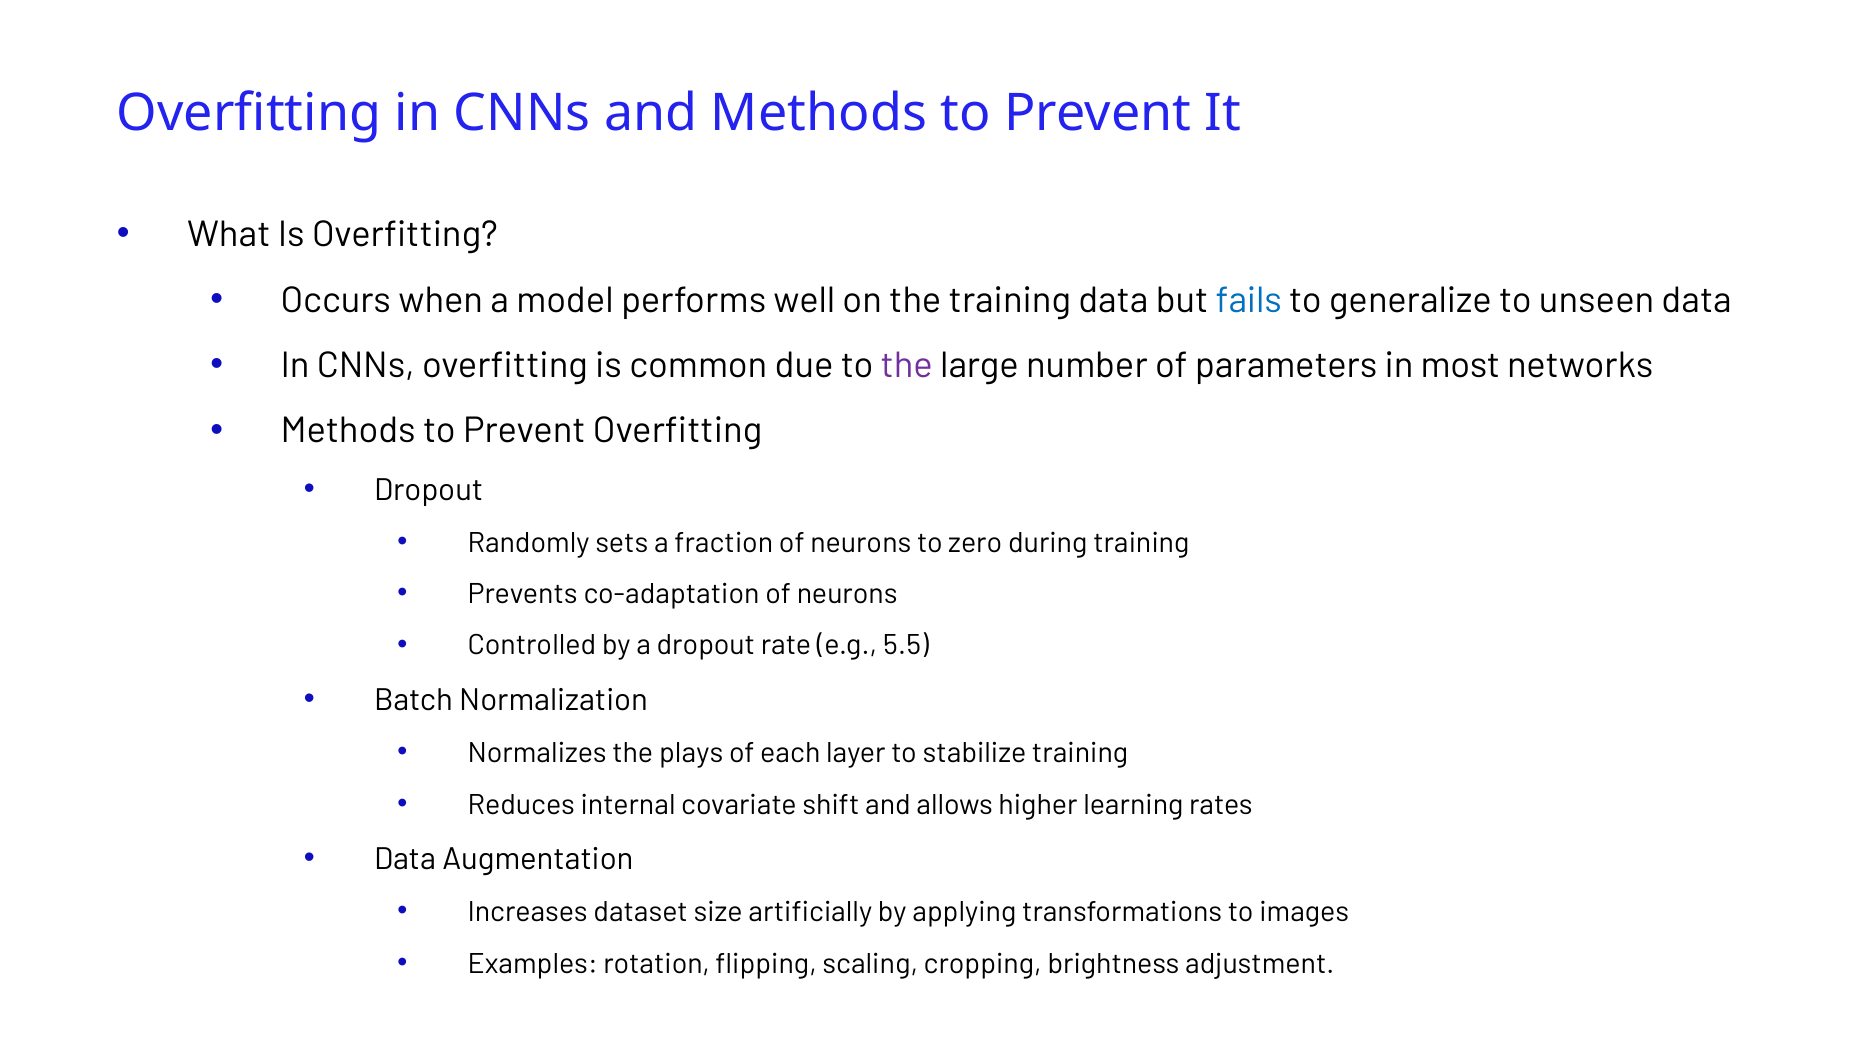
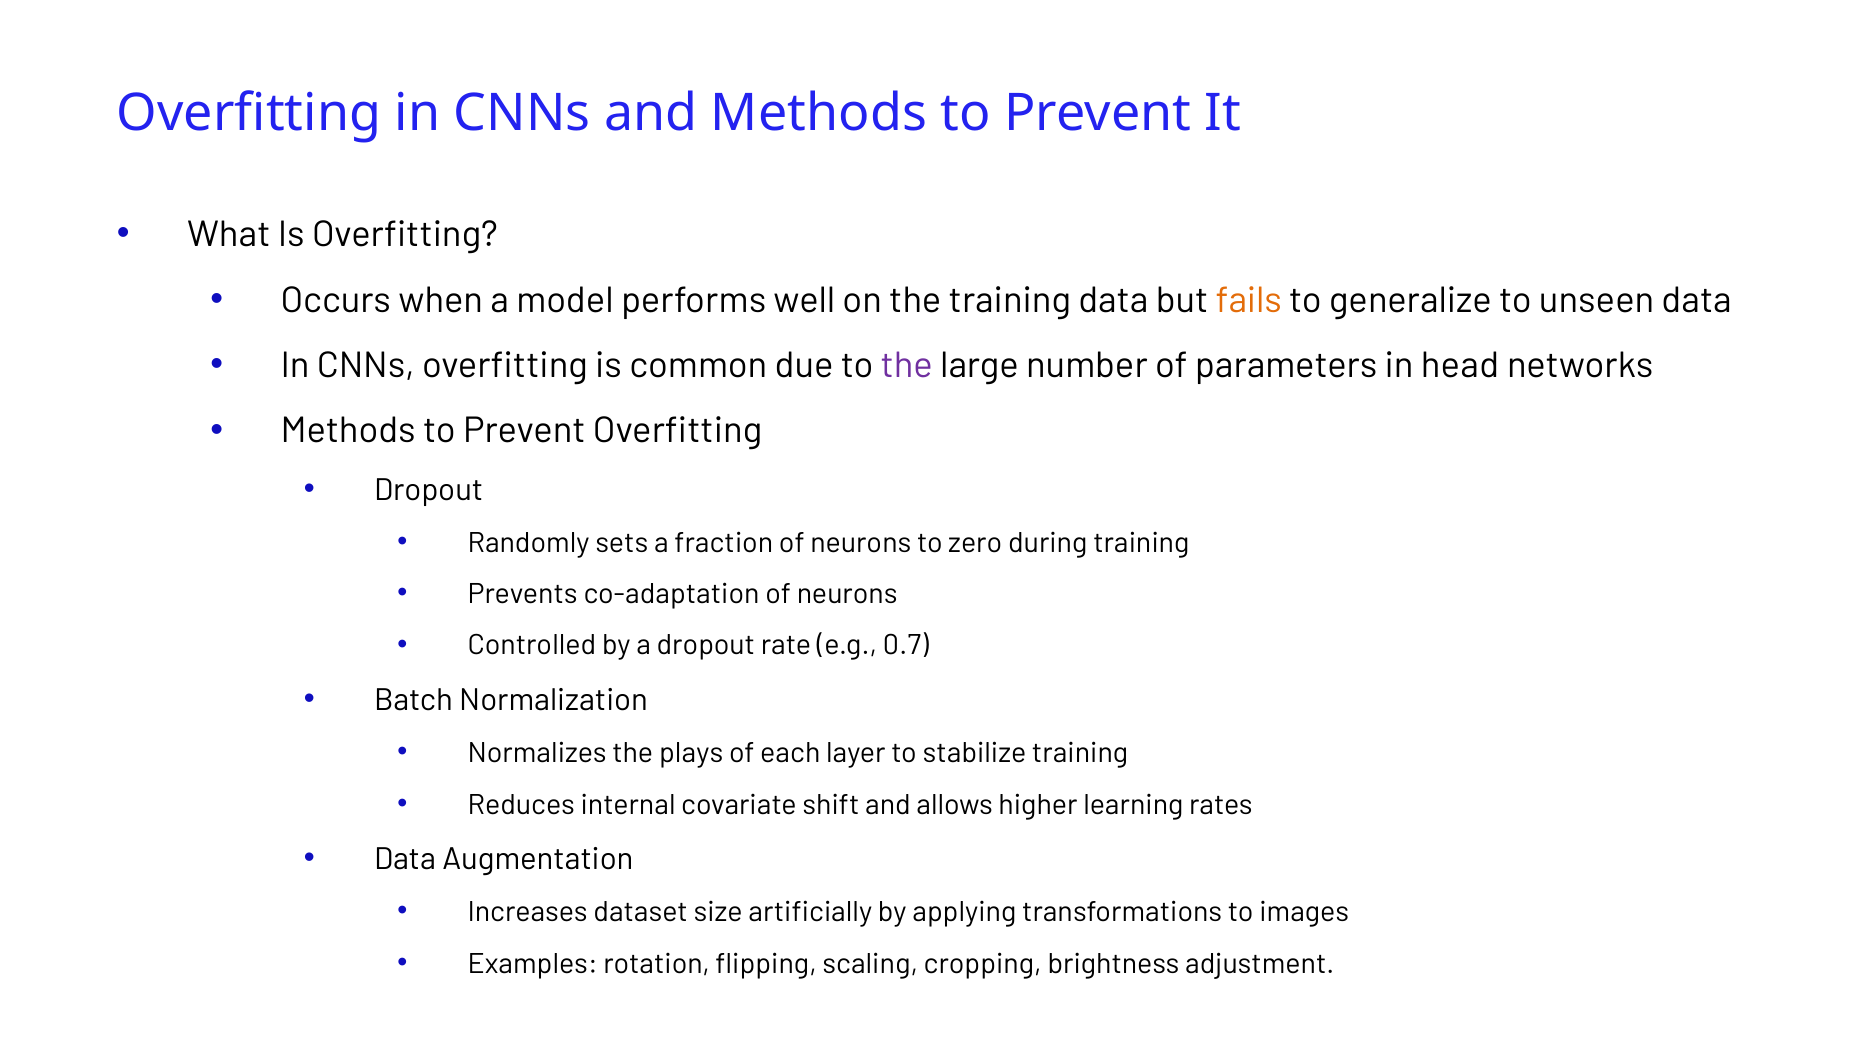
fails colour: blue -> orange (1249, 300)
most: most -> head (1460, 365)
5.5: 5.5 -> 0.7 (906, 646)
